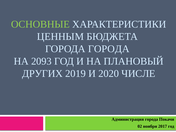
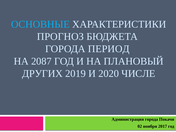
ОСНОВНЫЕ colour: light green -> light blue (40, 24)
ЦЕННЫМ: ЦЕННЫМ -> ПРОГНОЗ (60, 37)
ГОРОДА ГОРОДА: ГОРОДА -> ПЕРИОД (109, 49)
2093: 2093 -> 2087 (41, 61)
